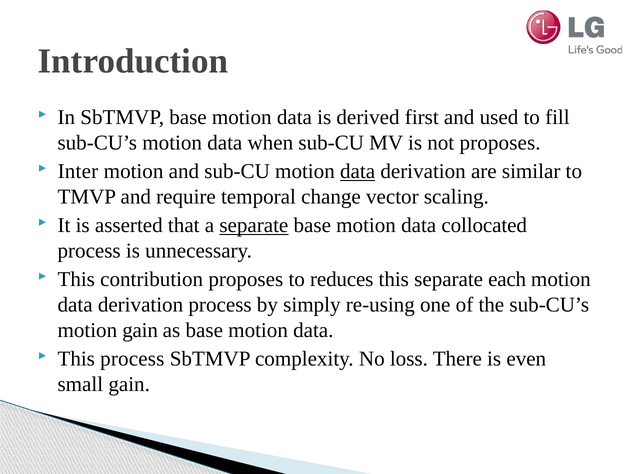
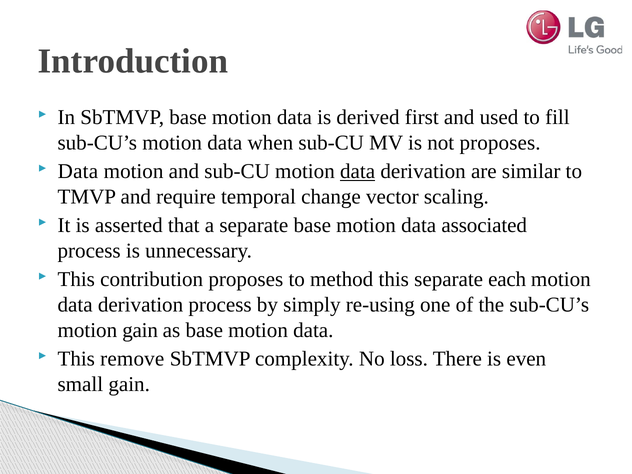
Inter: Inter -> Data (78, 171)
separate underline: present -> none (254, 225)
collocated: collocated -> associated (484, 225)
reduces: reduces -> method (342, 280)
This process: process -> remove (132, 359)
